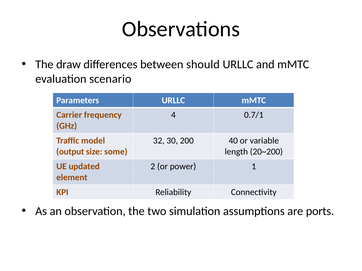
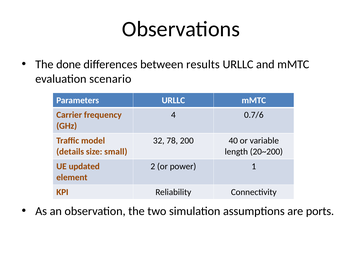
draw: draw -> done (69, 65)
should: should -> results (203, 65)
0.7/1: 0.7/1 -> 0.7/6 (254, 115)
30: 30 -> 78 (172, 141)
output: output -> details (70, 152)
some: some -> small (116, 152)
